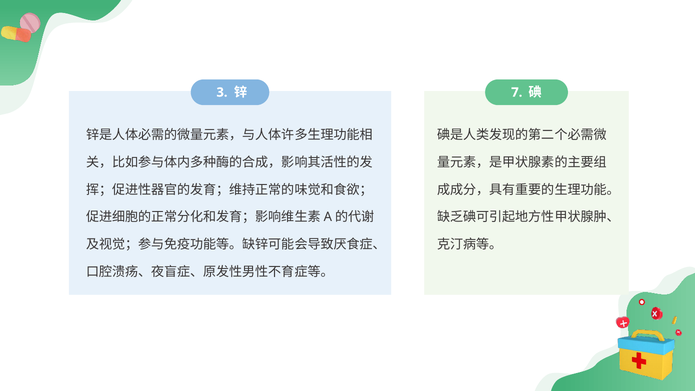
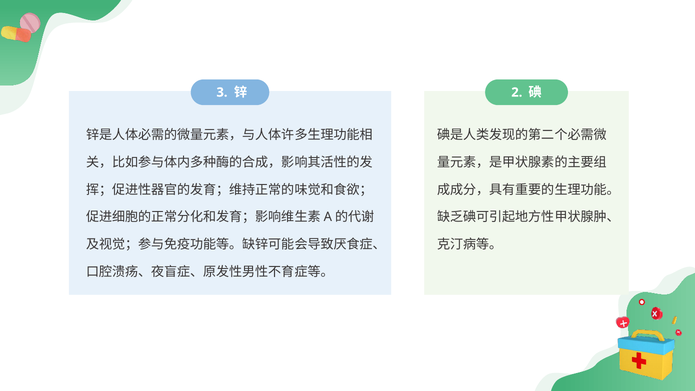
7: 7 -> 2 (517, 92)
